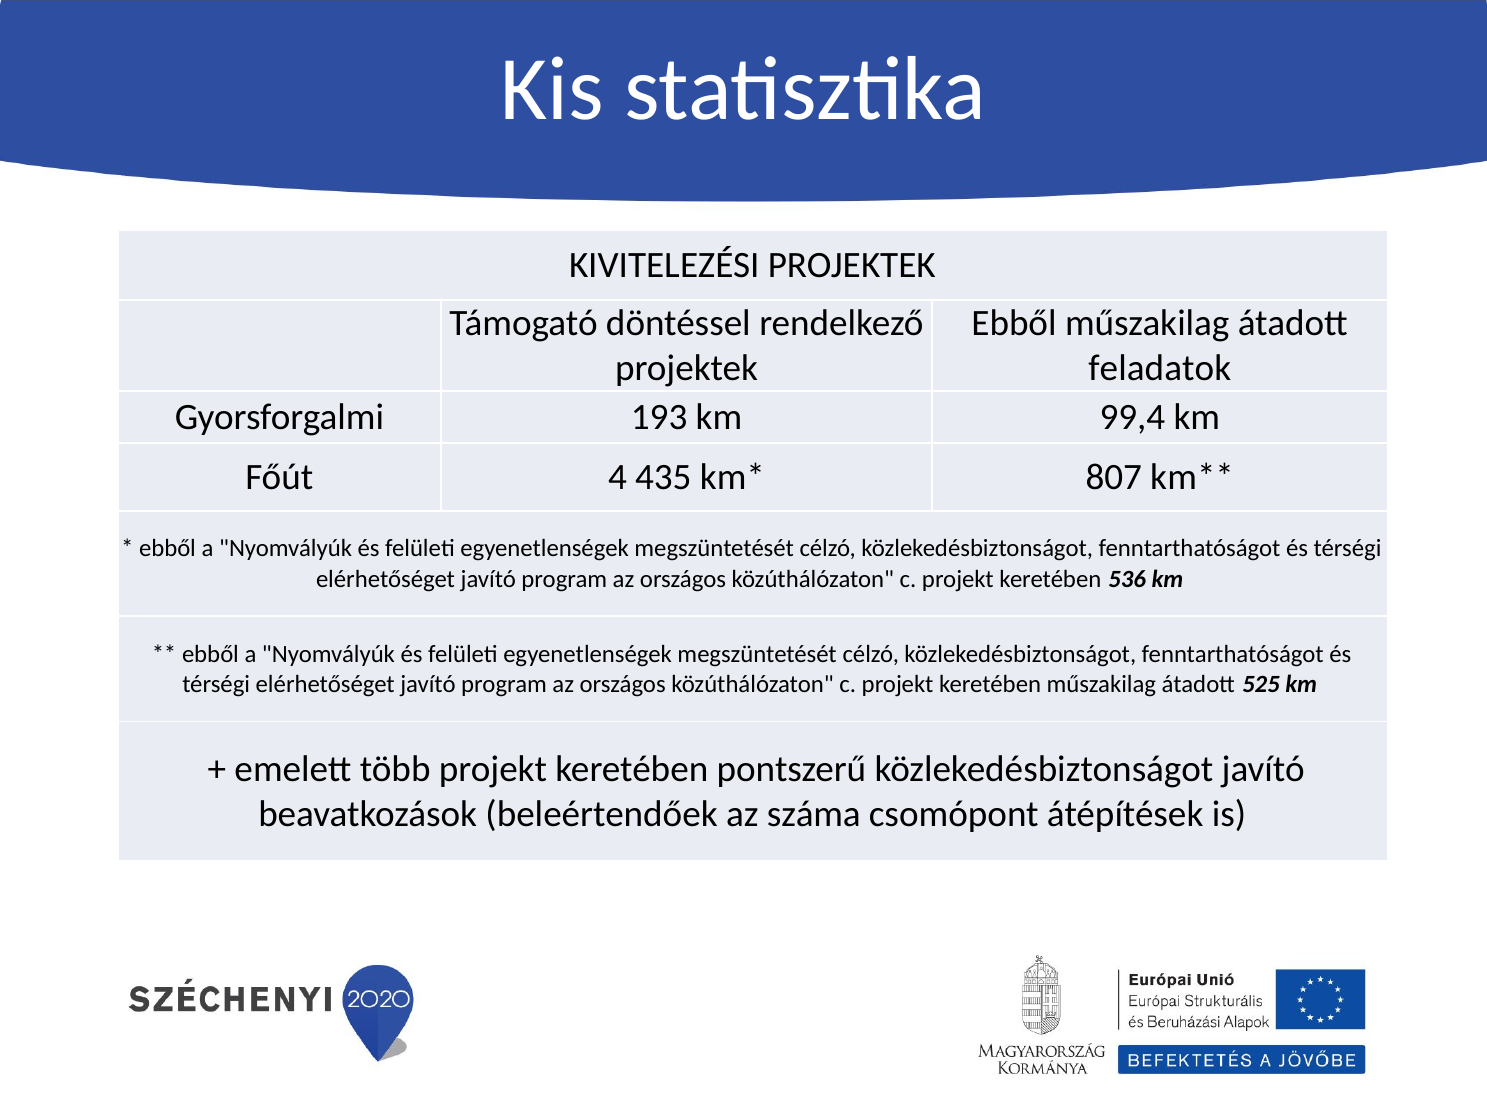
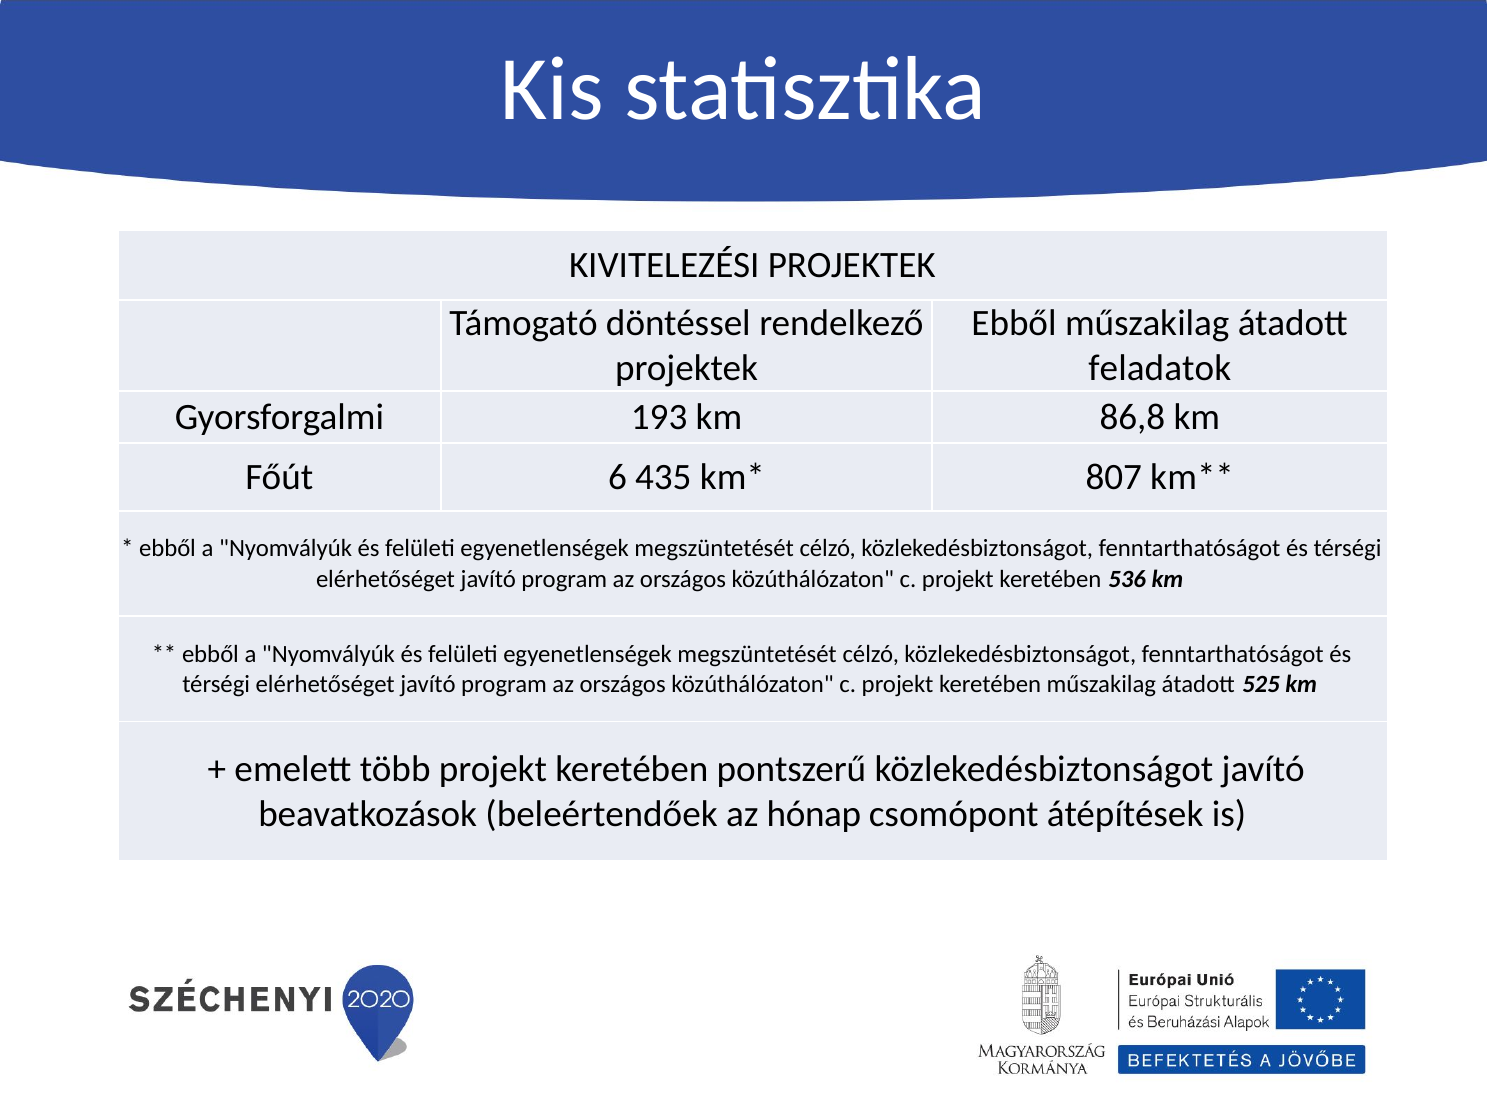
99,4: 99,4 -> 86,8 (1132, 418)
4: 4 -> 6 (618, 478)
száma: száma -> hónap (814, 814)
